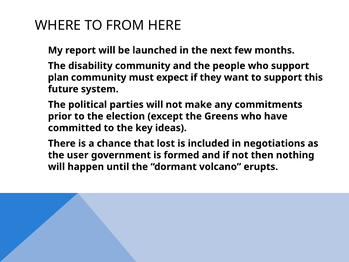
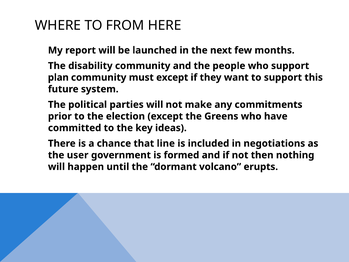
must expect: expect -> except (172, 77)
lost: lost -> line (166, 143)
